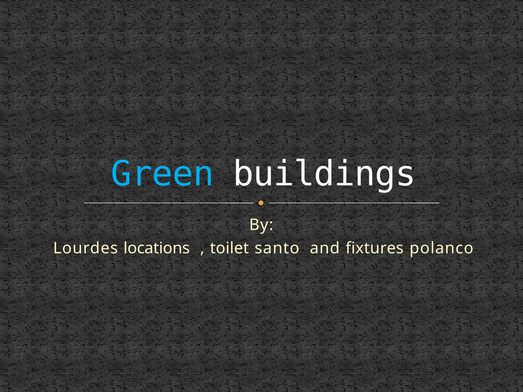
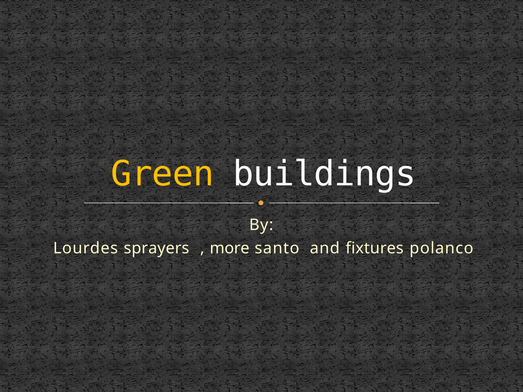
Green colour: light blue -> yellow (162, 174)
locations: locations -> sprayers (156, 248)
toilet: toilet -> more (230, 248)
